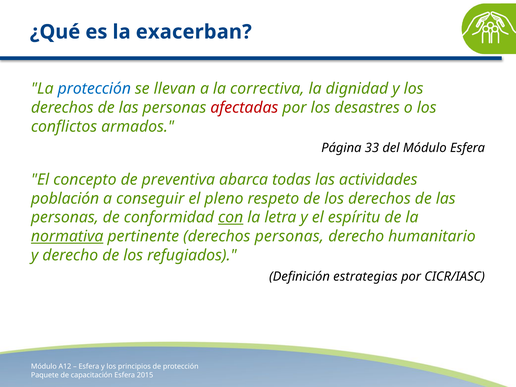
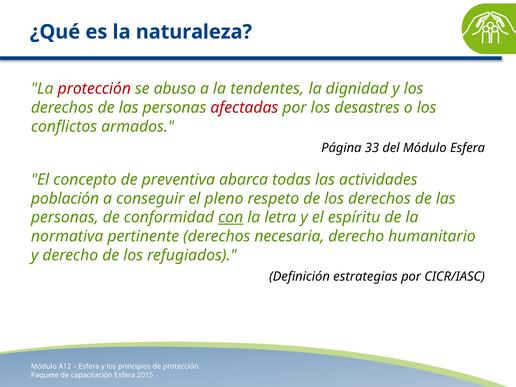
exacerban: exacerban -> naturaleza (194, 32)
protección colour: blue -> red (94, 89)
llevan: llevan -> abuso (175, 89)
correctiva: correctiva -> tendentes (267, 89)
normativa underline: present -> none (67, 236)
derechos personas: personas -> necesaria (289, 236)
